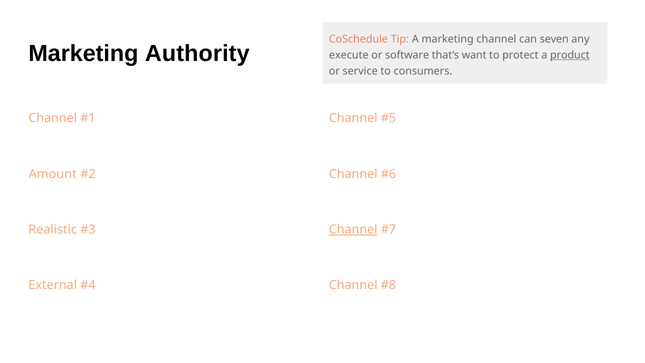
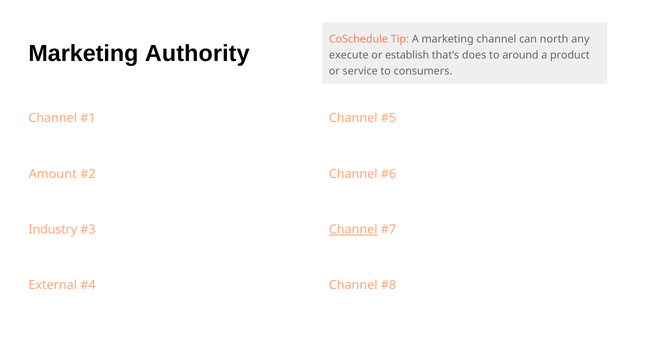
seven: seven -> north (554, 39)
software: software -> establish (407, 55)
want: want -> does (474, 55)
protect: protect -> around (520, 55)
product underline: present -> none (570, 55)
Realistic: Realistic -> Industry (53, 230)
